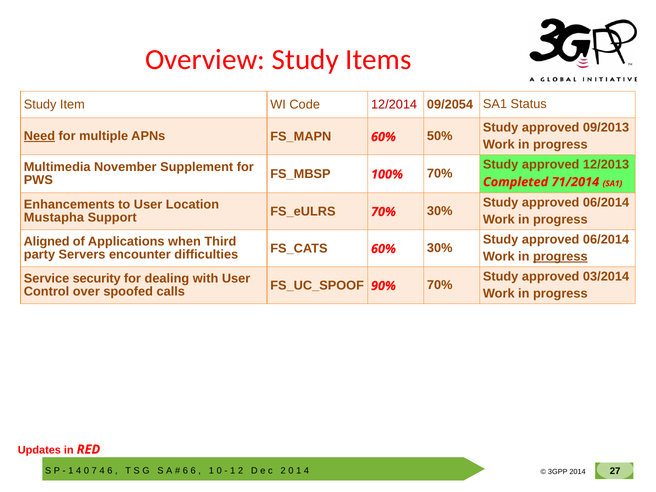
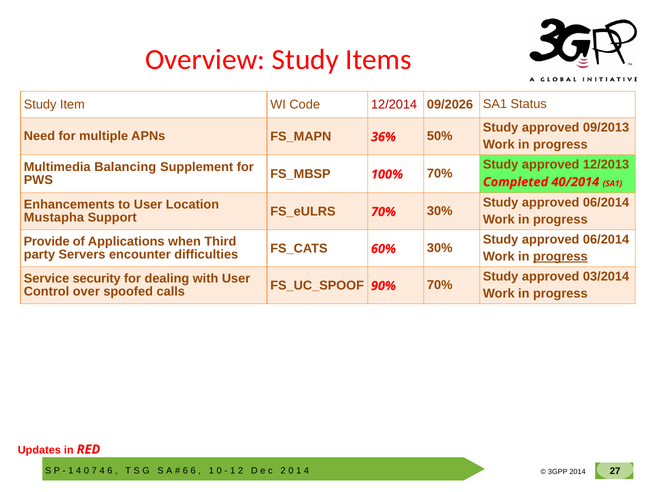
09/2054: 09/2054 -> 09/2026 (450, 105)
Need underline: present -> none (39, 136)
60%: 60% -> 36% (383, 137)
November: November -> Balancing (125, 167)
71/2014: 71/2014 -> 40/2014 (575, 182)
Aligned: Aligned -> Provide (47, 241)
